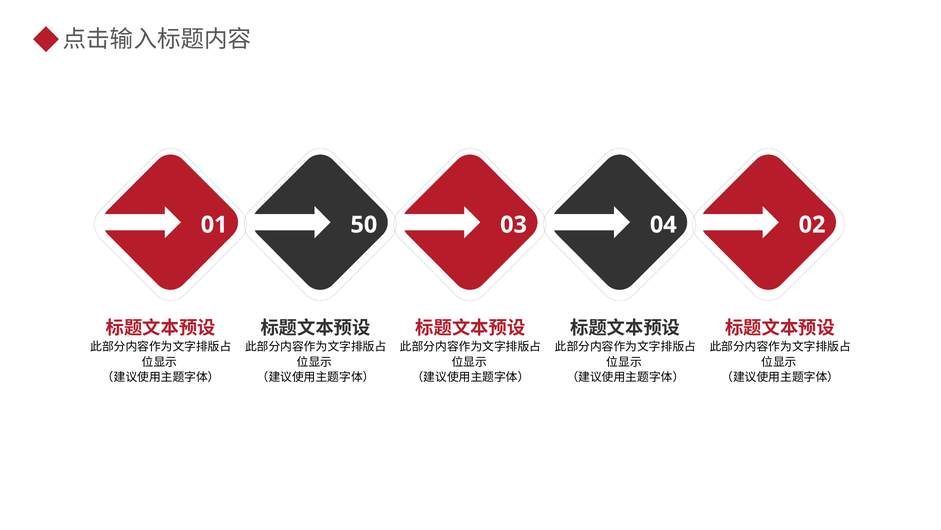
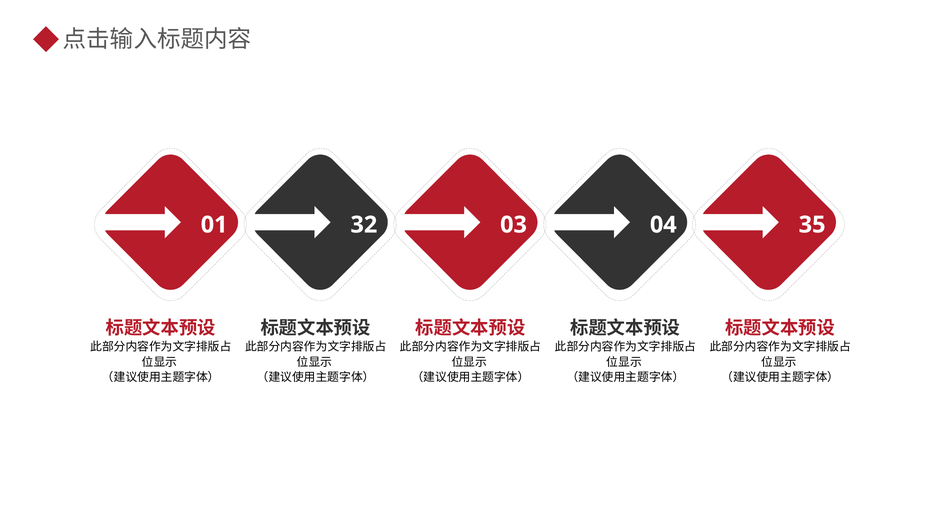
50: 50 -> 32 (364, 225)
02: 02 -> 35 (812, 224)
